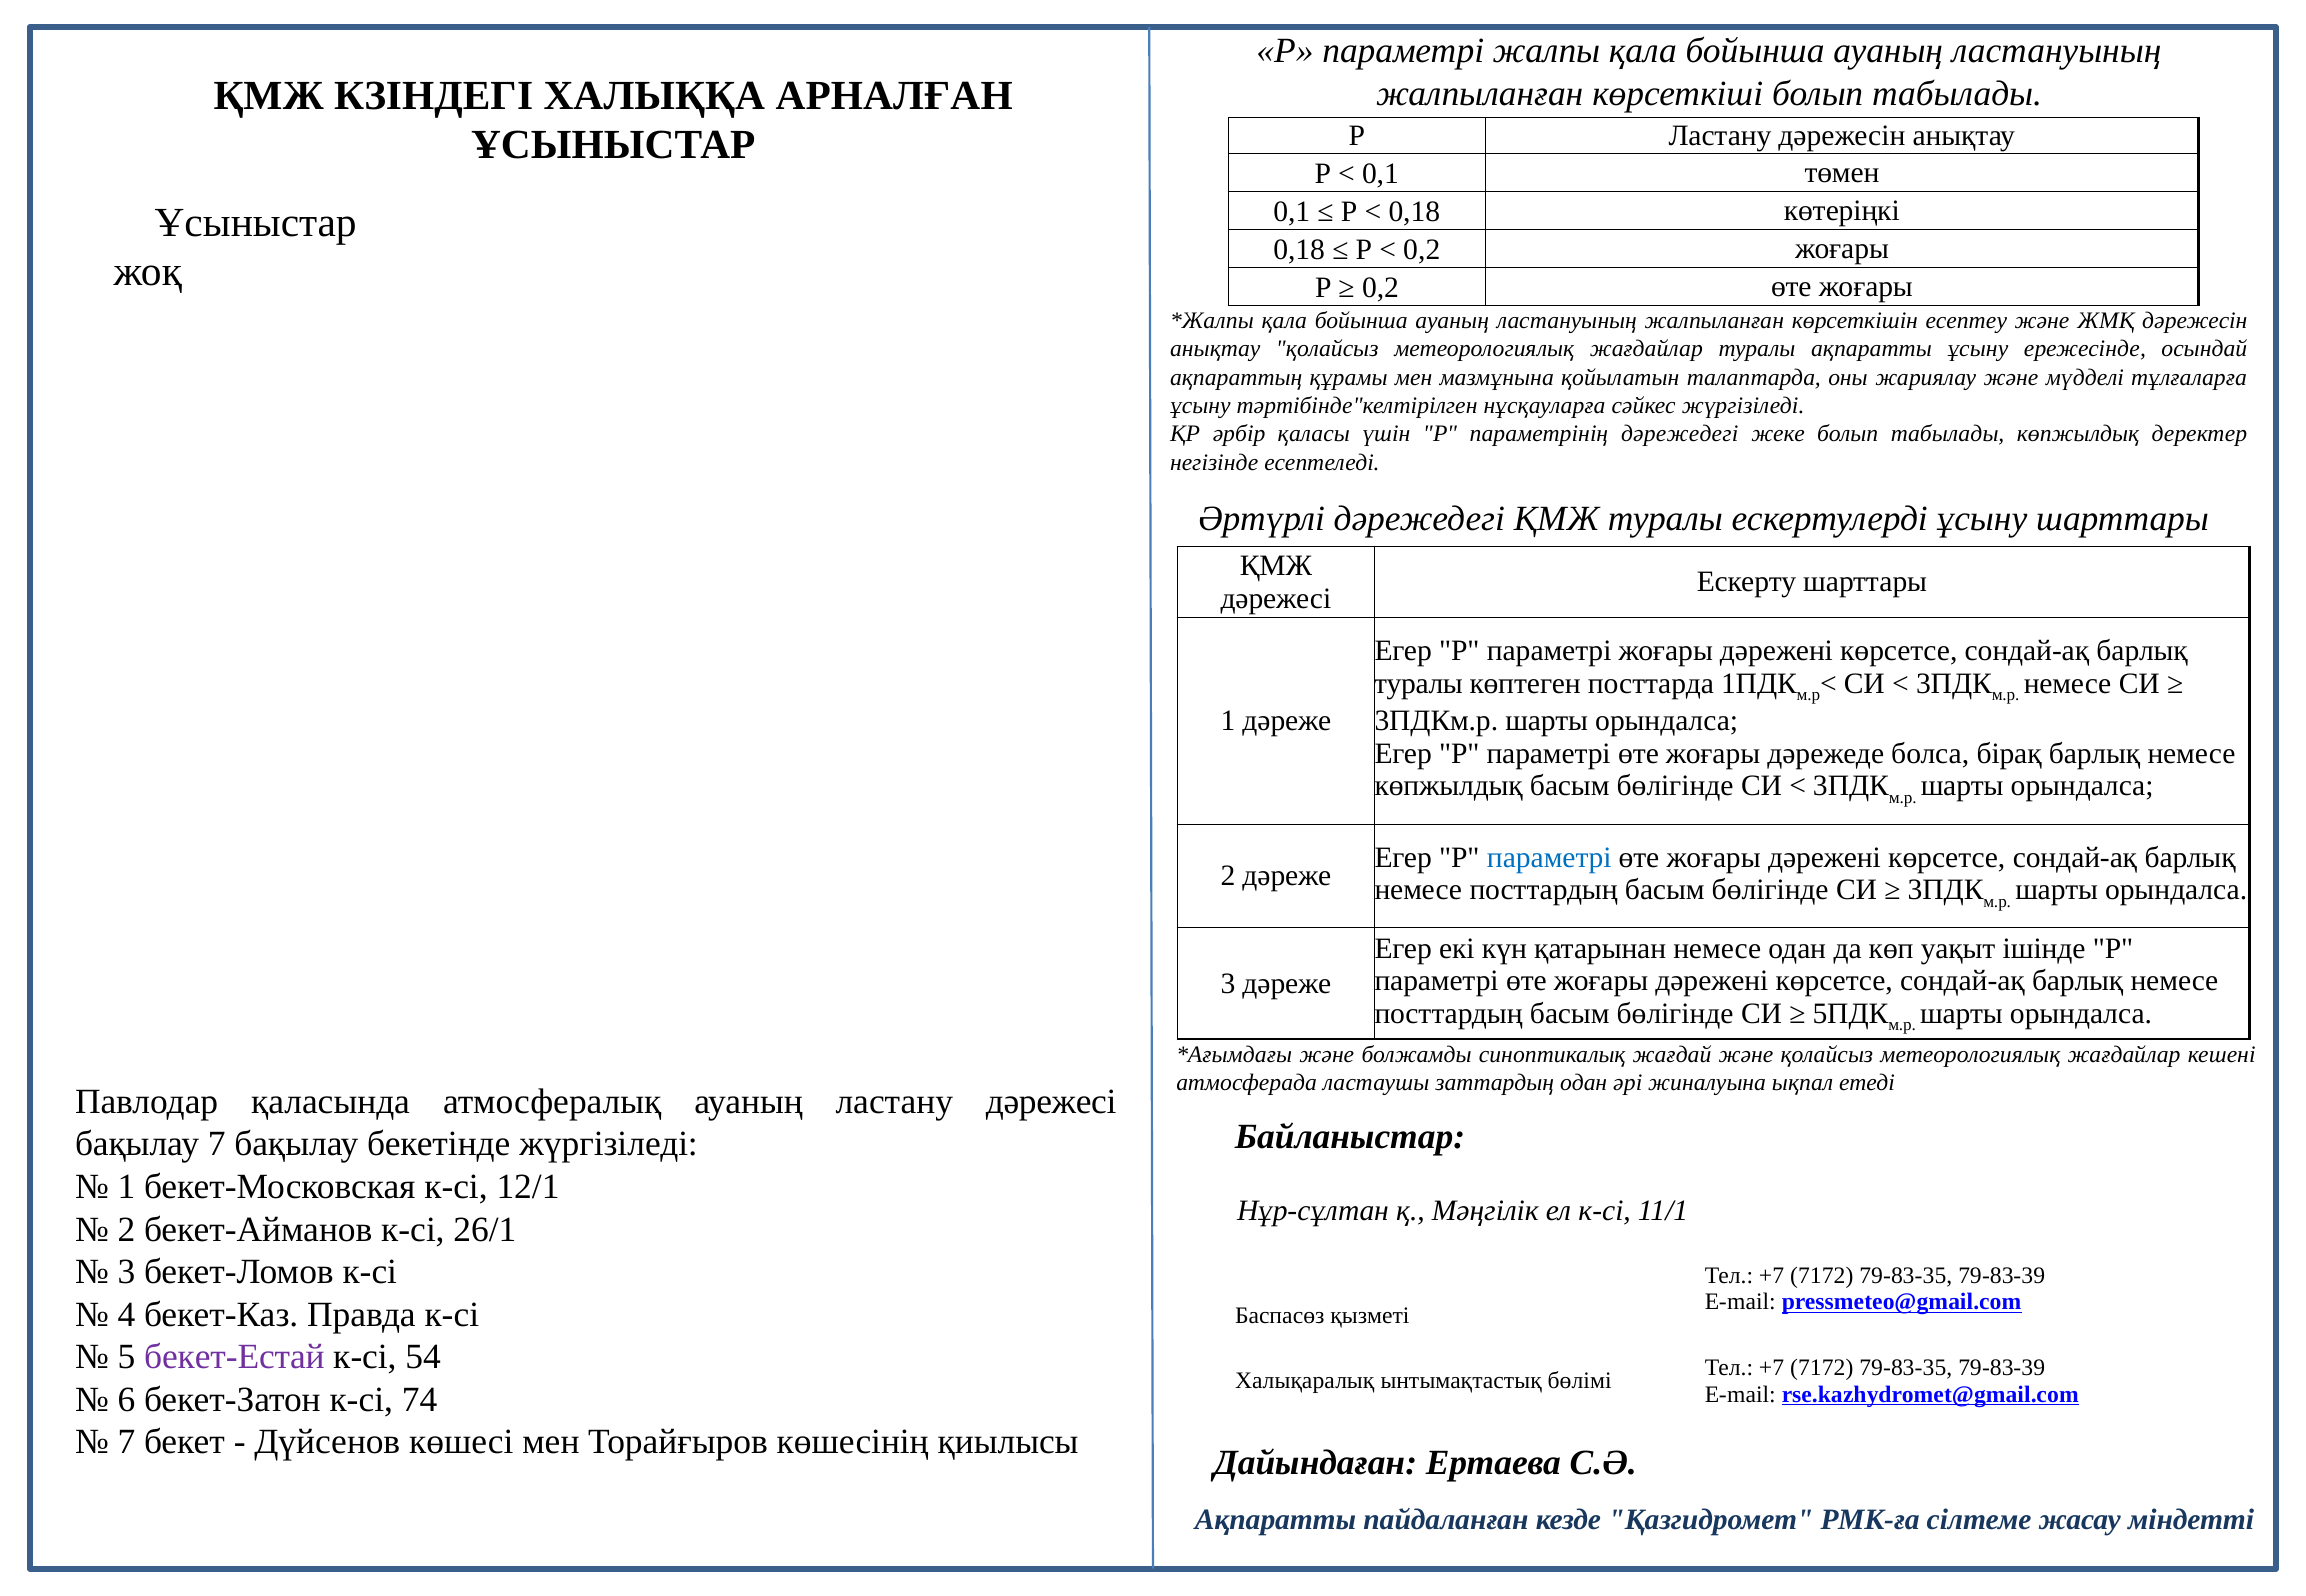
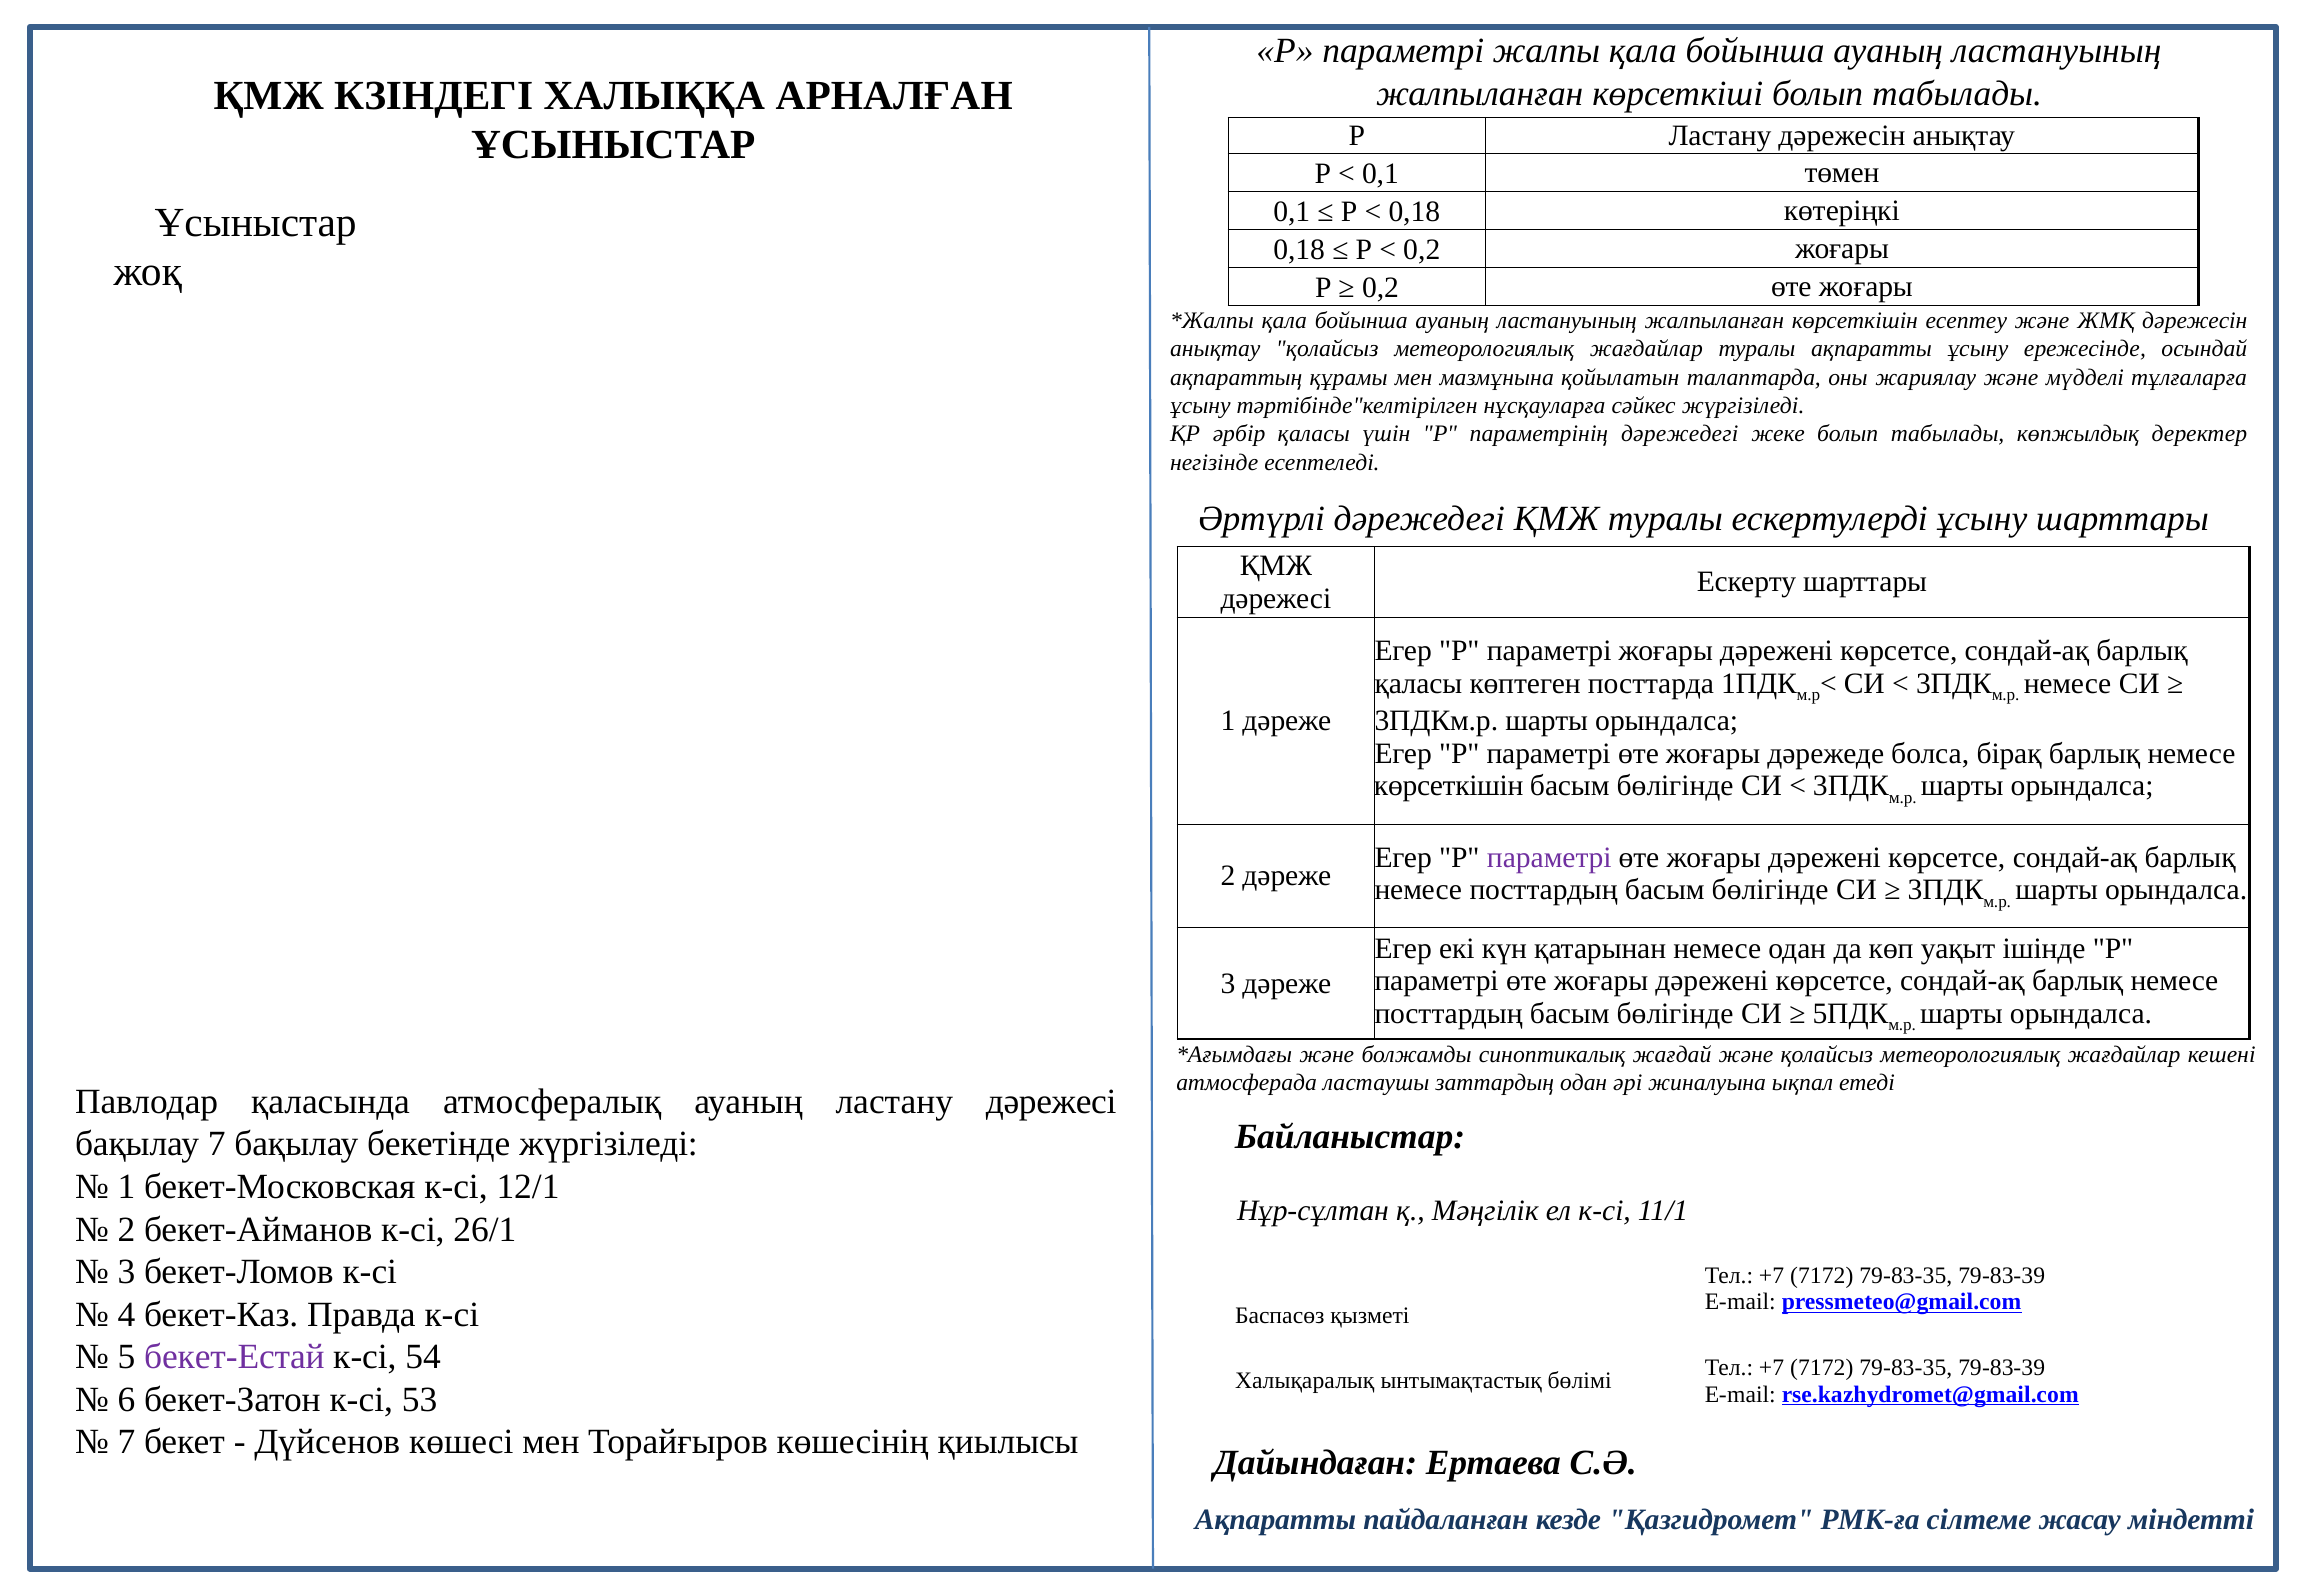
туралы: туралы -> қаласы (1418, 684)
көпжылдық: көпжылдық -> көрсеткішін (1449, 786)
параметрі colour: blue -> purple (1549, 858)
74: 74 -> 53 (420, 1400)
